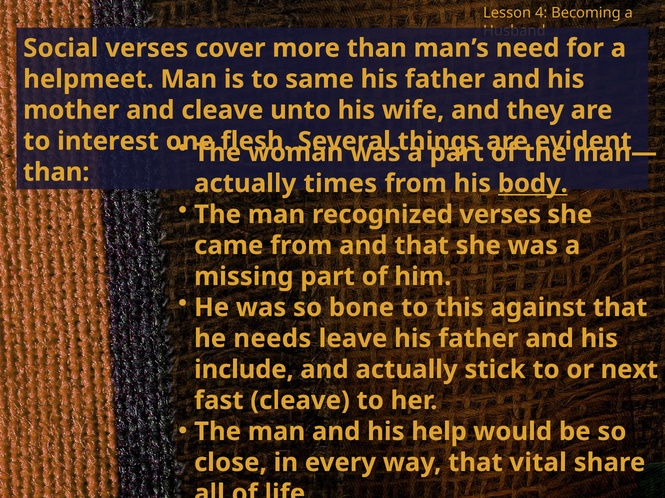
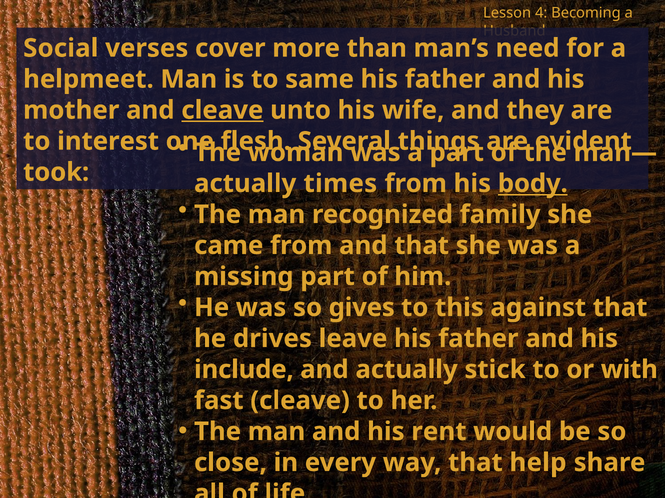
cleave underline: none -> present (222, 110)
than: than -> took (56, 172)
recognized verses: verses -> family (500, 215)
bone: bone -> gives (362, 308)
needs: needs -> drives (272, 339)
next: next -> with (629, 370)
help: help -> rent (439, 432)
vital: vital -> help (538, 463)
